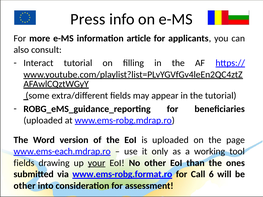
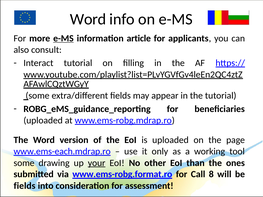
Press: Press -> Word (88, 19)
e-MS underline: none -> present (63, 38)
fields: fields -> some (24, 163)
6: 6 -> 8 (211, 174)
other: other -> fields (25, 186)
